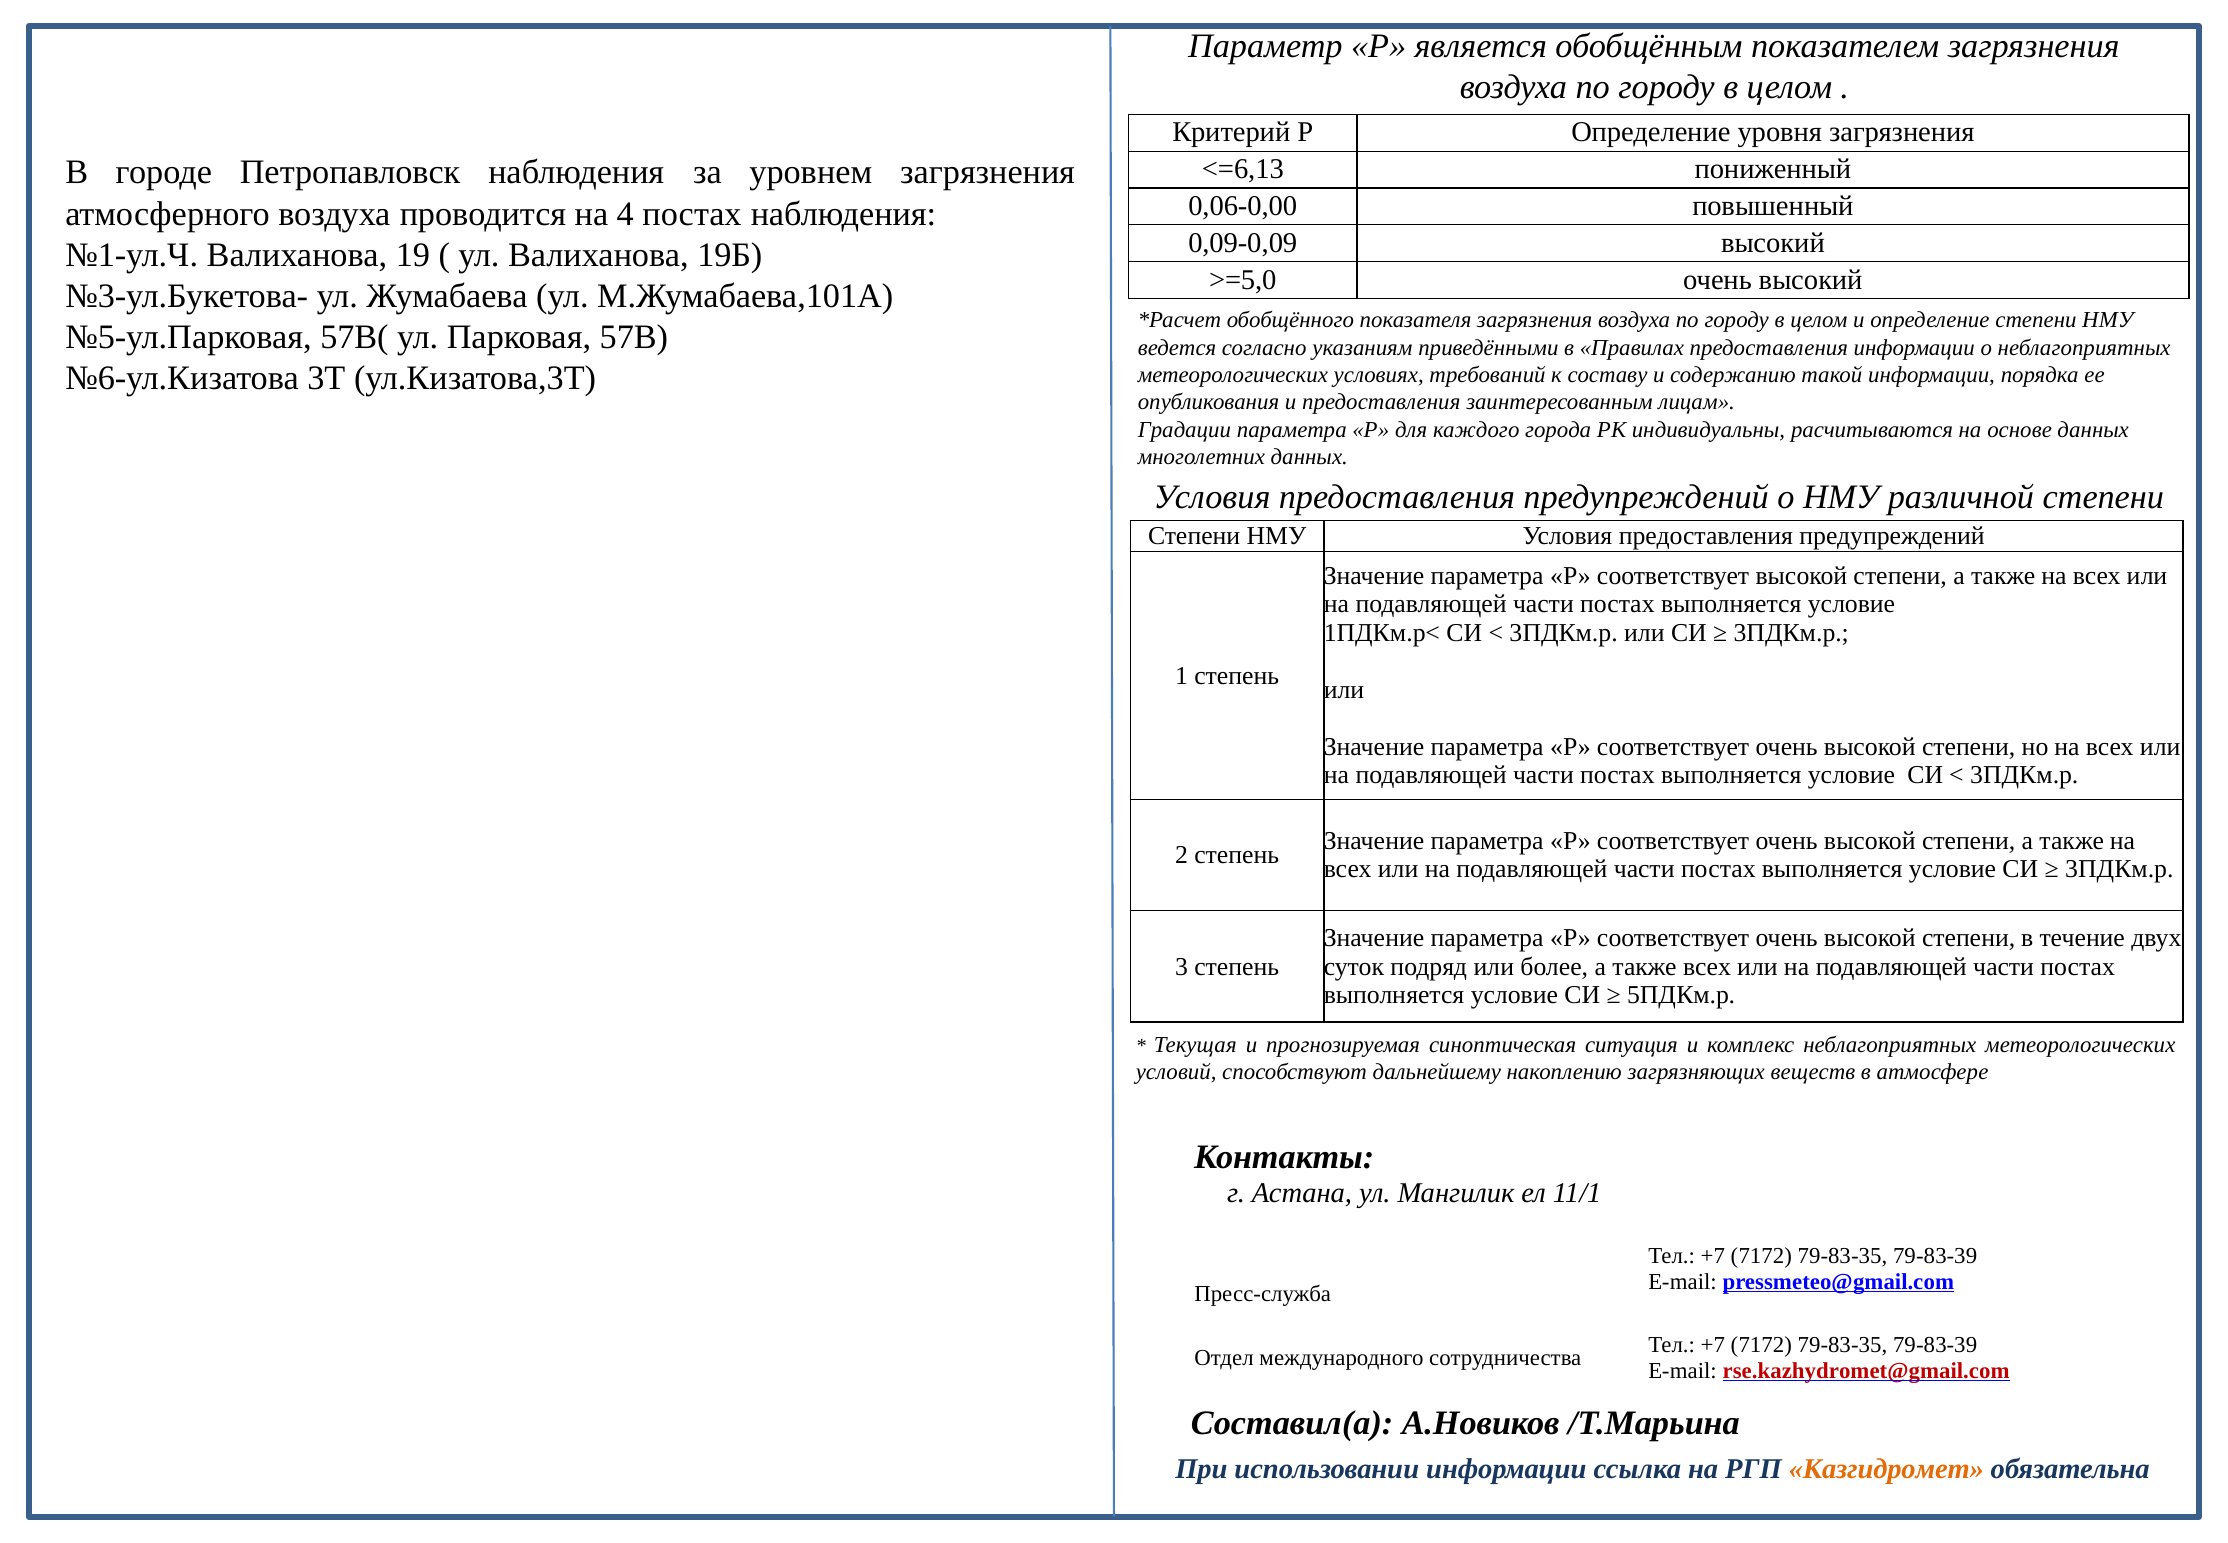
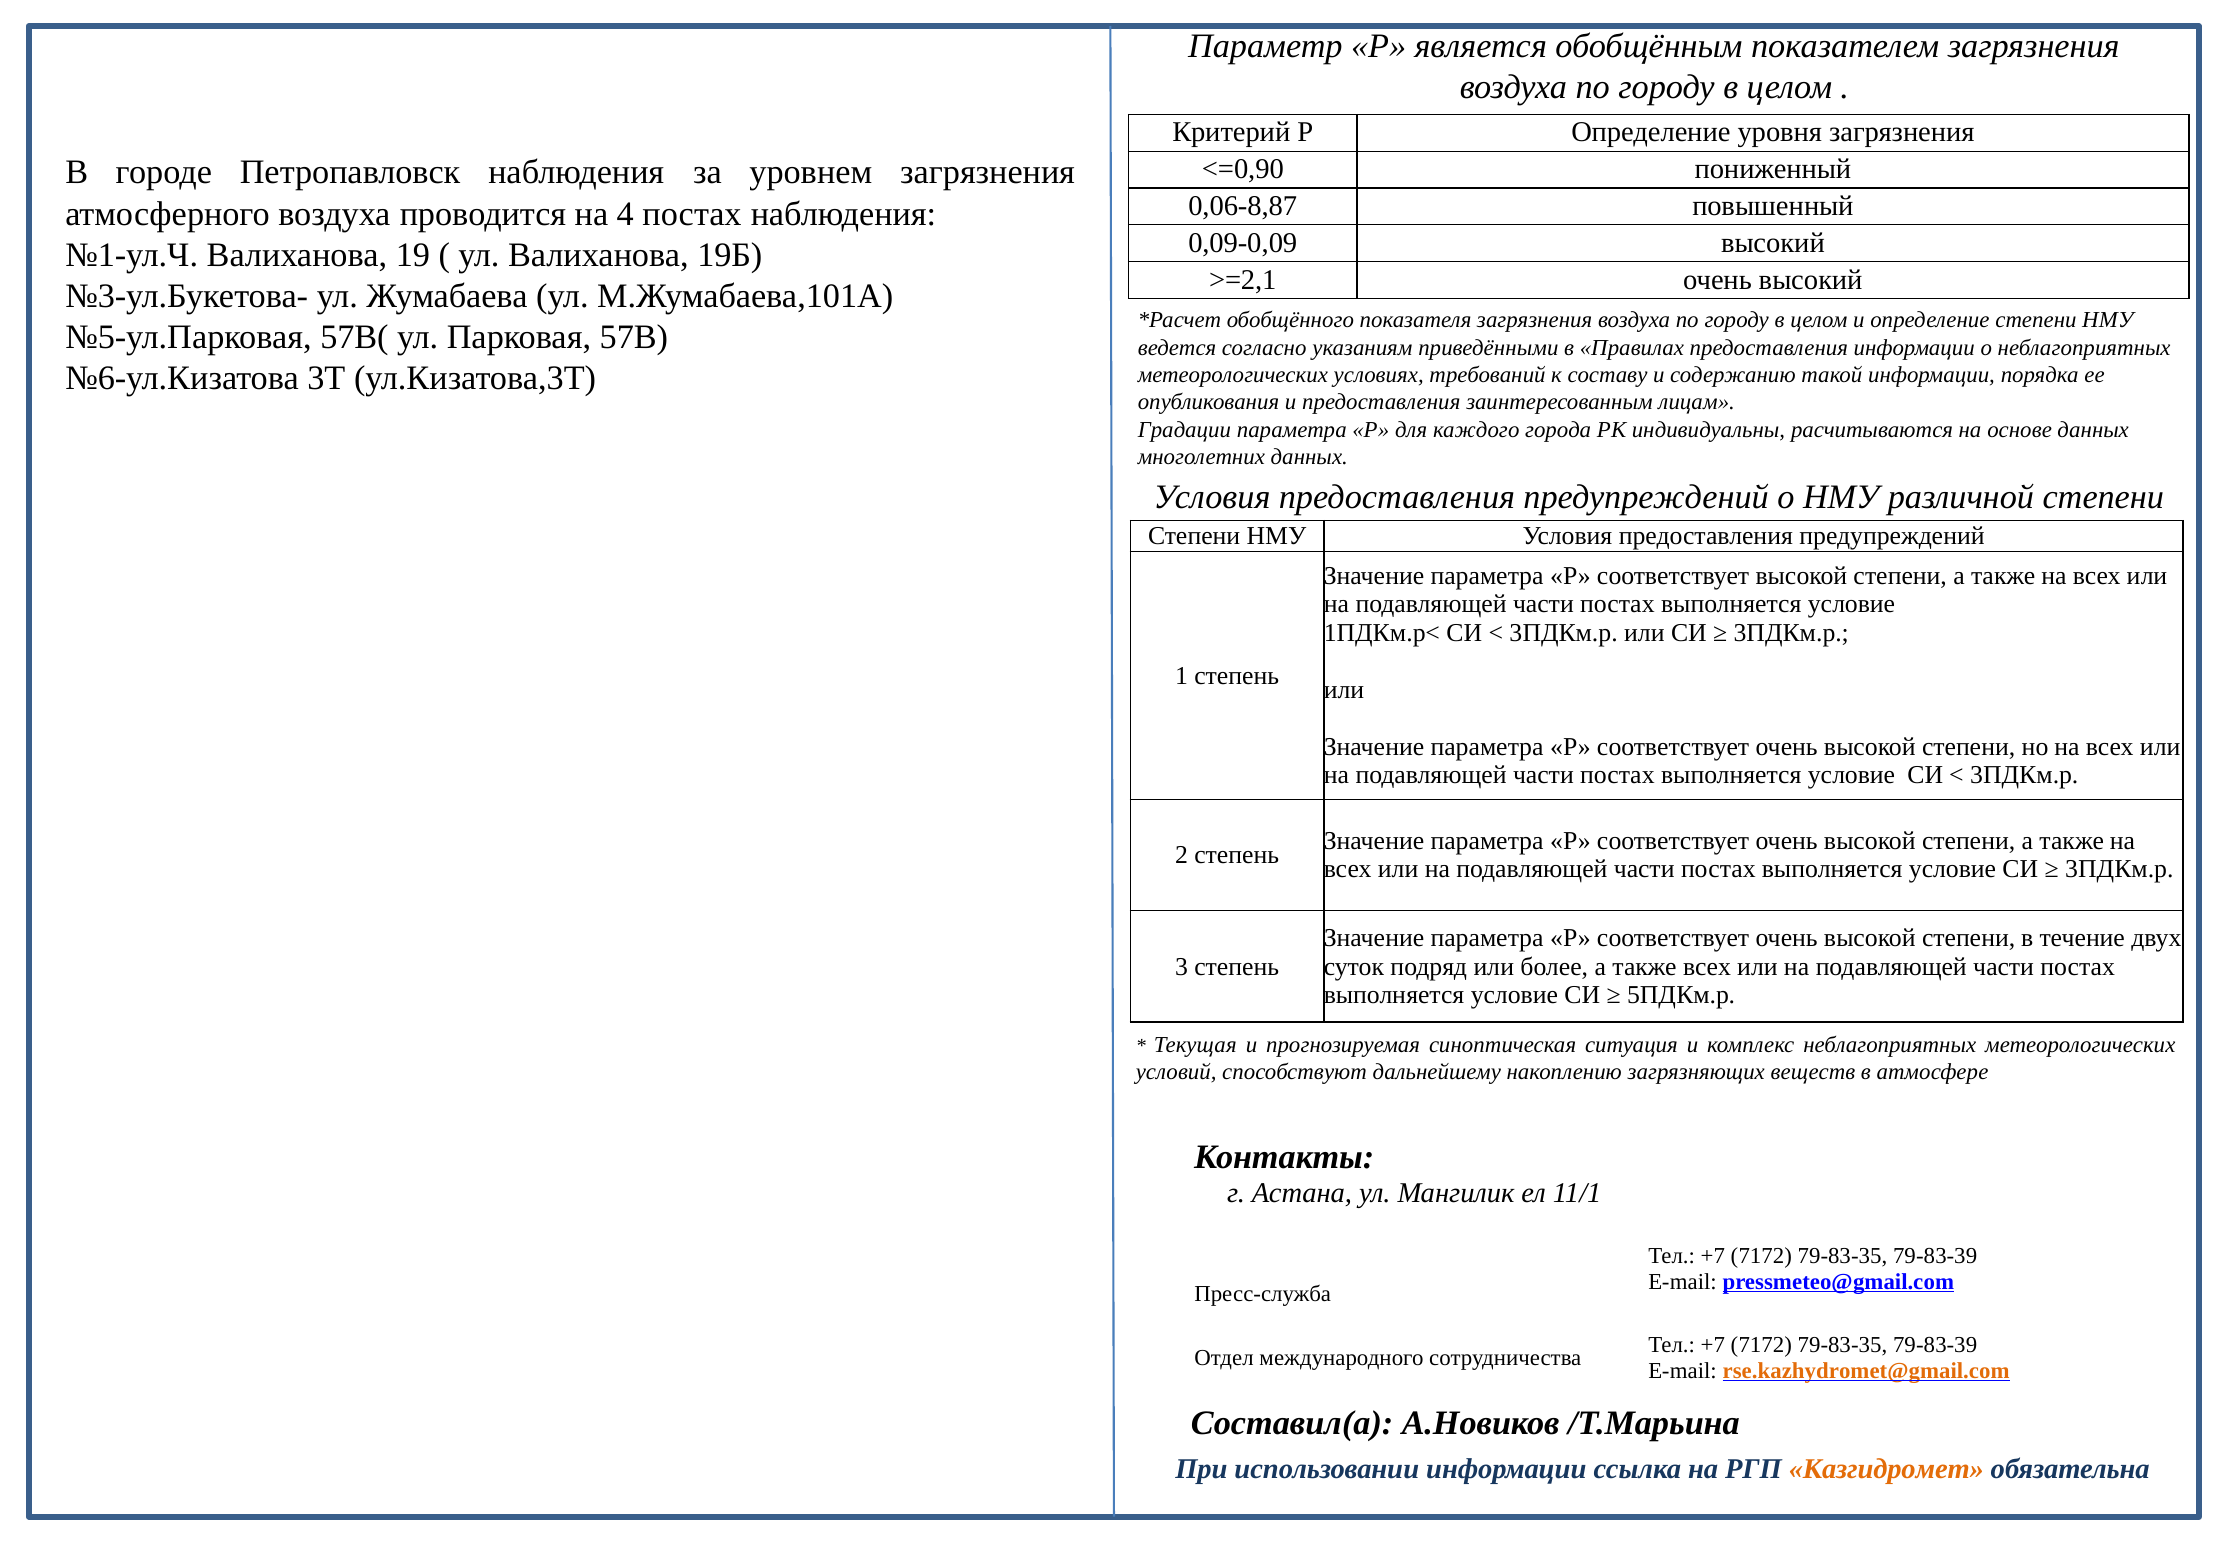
<=6,13: <=6,13 -> <=0,90 (1243, 169)
0,06-0,00: 0,06-0,00 -> 0,06-8,87 (1243, 206)
>=5,0: >=5,0 -> >=2,1 (1243, 280)
rse.kazhydromet@gmail.com colour: red -> orange (1866, 1370)
